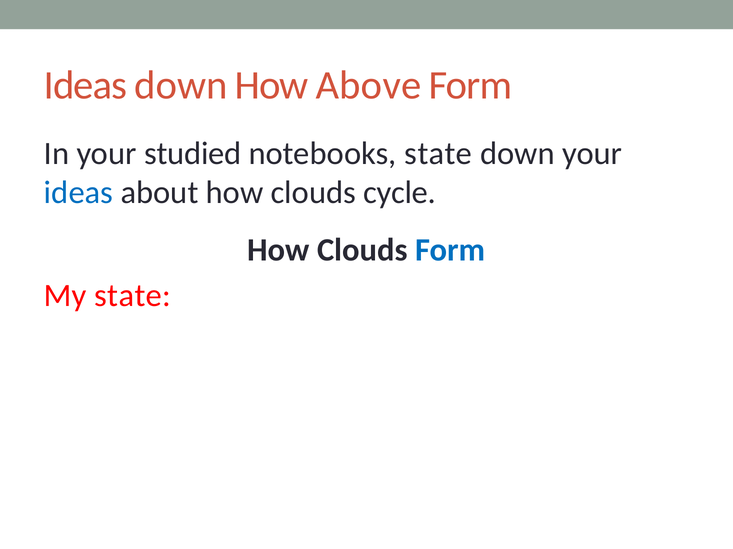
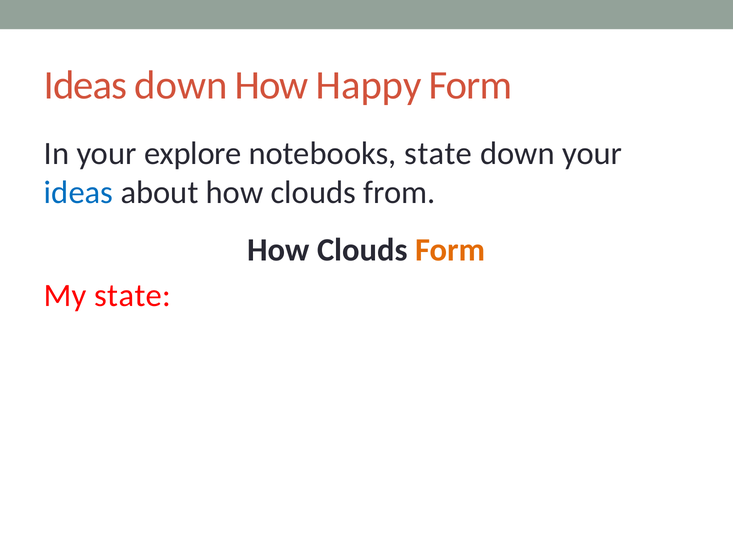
Above: Above -> Happy (369, 85)
studied: studied -> explore (193, 154)
cycle: cycle -> from (400, 193)
Form colour: blue -> orange (450, 250)
